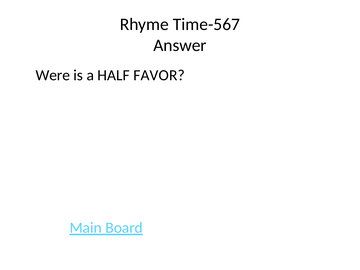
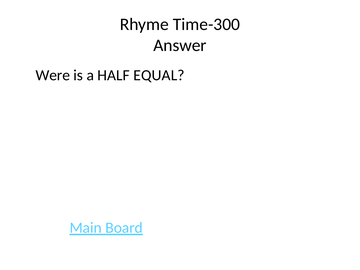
Time-567: Time-567 -> Time-300 (206, 24)
FAVOR: FAVOR -> EQUAL (159, 75)
